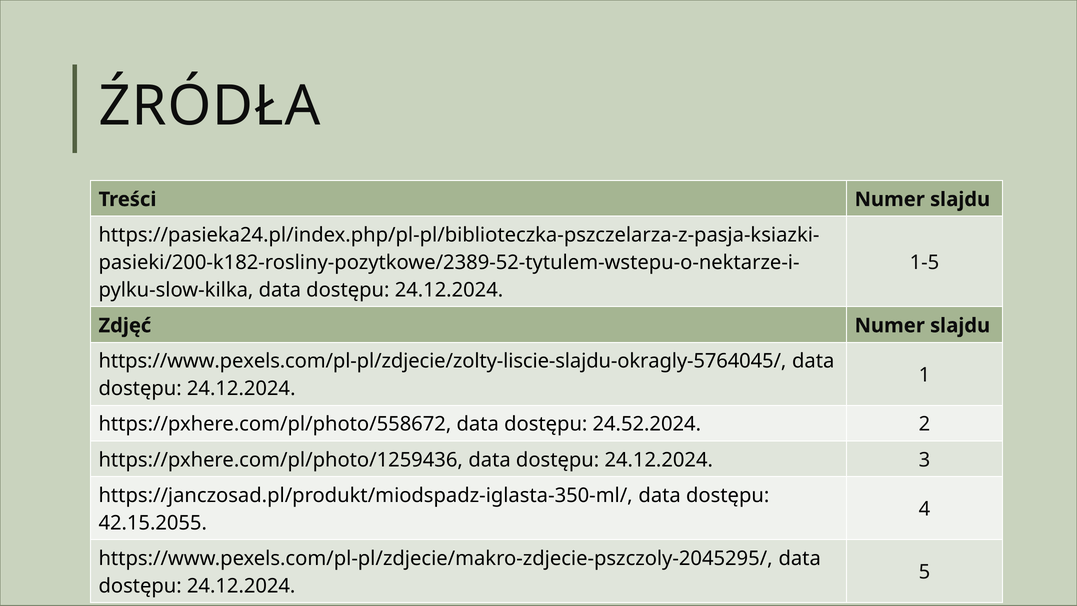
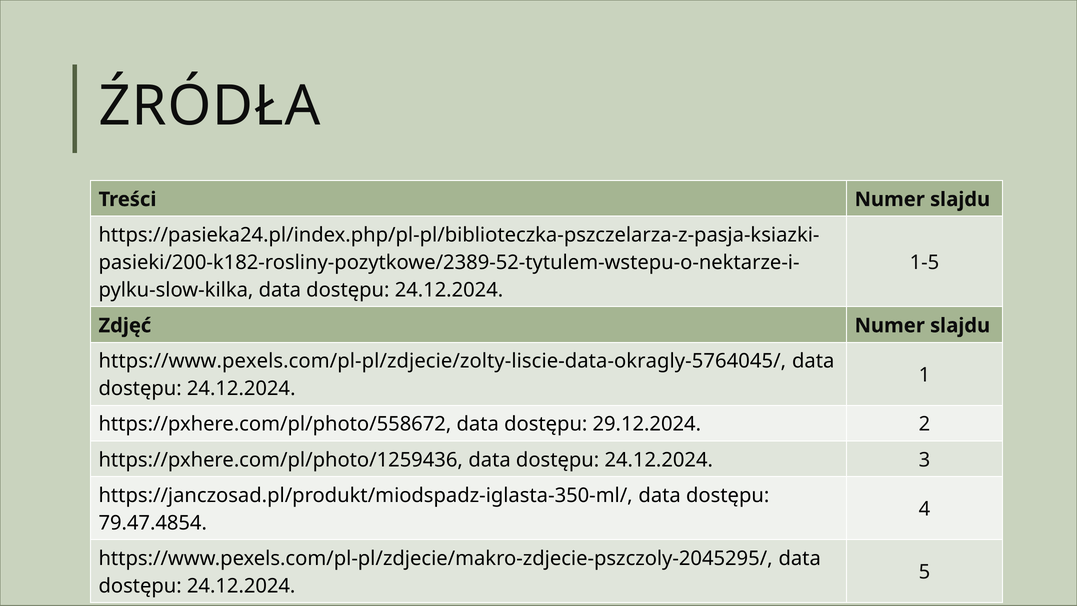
https://www.pexels.com/pl-pl/zdjecie/zolty-liscie-slajdu-okragly-5764045/: https://www.pexels.com/pl-pl/zdjecie/zolty-liscie-slajdu-okragly-5764045/ -> https://www.pexels.com/pl-pl/zdjecie/zolty-liscie-data-okragly-5764045/ (442, 361)
24.52.2024: 24.52.2024 -> 29.12.2024 (647, 424)
42.15.2055: 42.15.2055 -> 79.47.4854 (153, 523)
